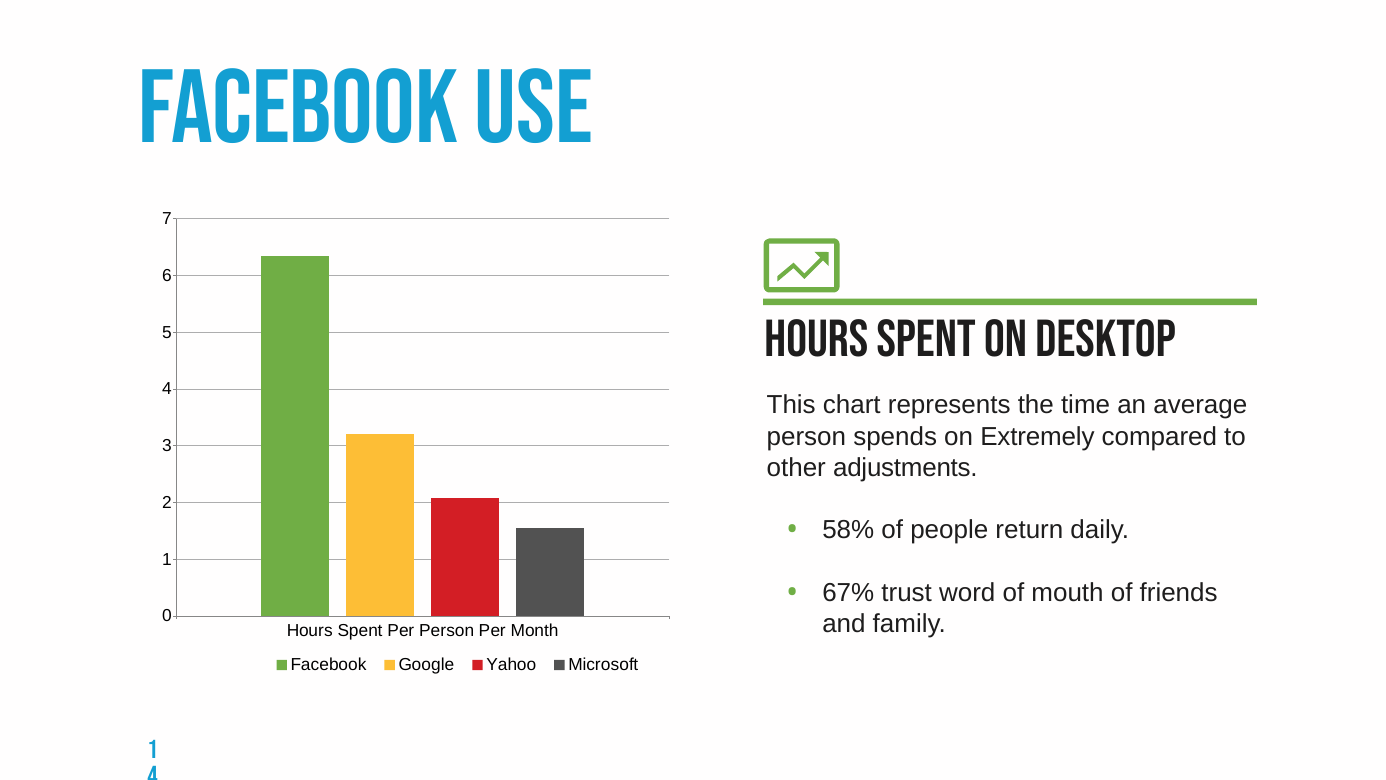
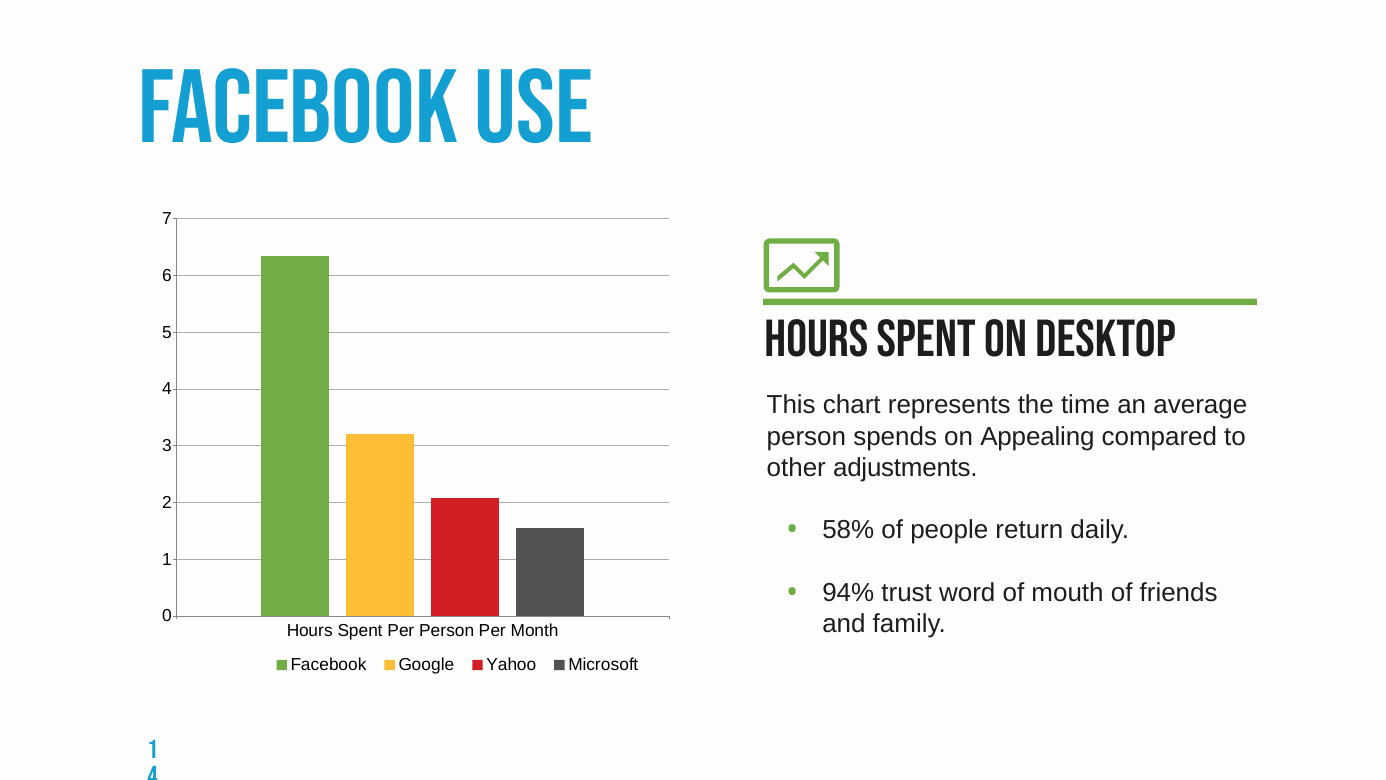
Extremely: Extremely -> Appealing (1037, 436)
67%: 67% -> 94% (848, 592)
